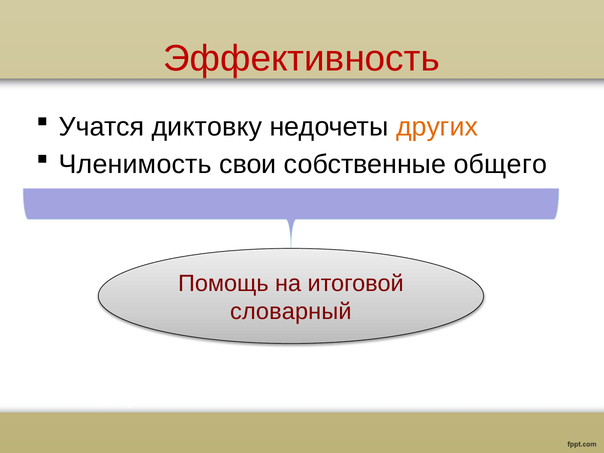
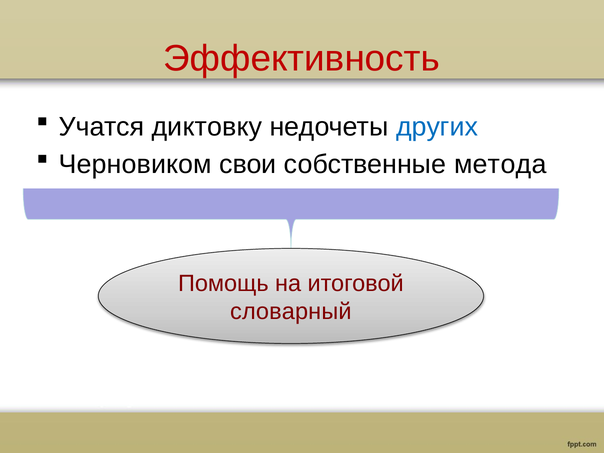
других colour: orange -> blue (437, 127)
Членимость: Членимость -> Черновиком (135, 164)
общего: общего -> метода (500, 164)
